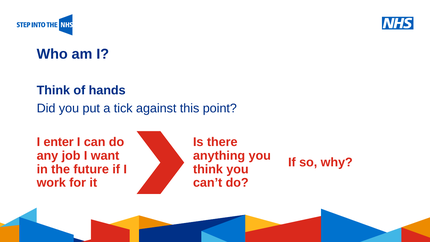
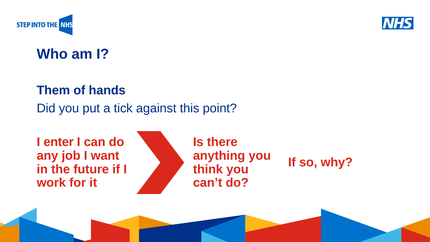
Think: Think -> Them (53, 90)
